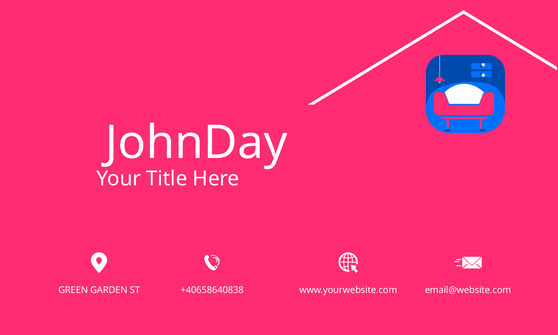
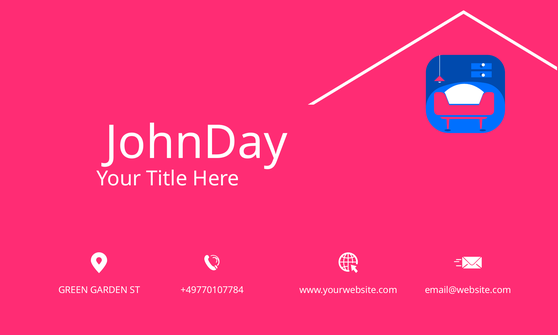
+40658640838: +40658640838 -> +49770107784 (212, 290)
